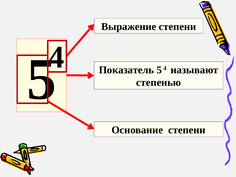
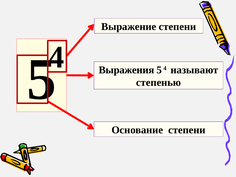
Показатель: Показатель -> Выражения (126, 70)
